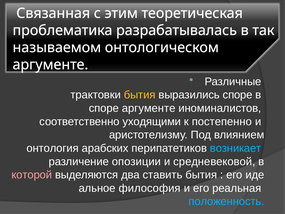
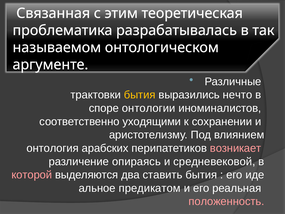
выразились споре: споре -> нечто (238, 95)
споре аргументе: аргументе -> онтологии (149, 108)
постепенно: постепенно -> сохранении (222, 121)
возникает colour: light blue -> pink (236, 148)
опозиции: опозиции -> опираясь (136, 161)
философия: философия -> предикатом (150, 188)
положенность colour: light blue -> pink (226, 201)
